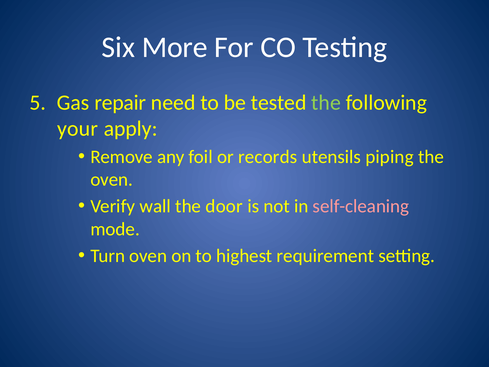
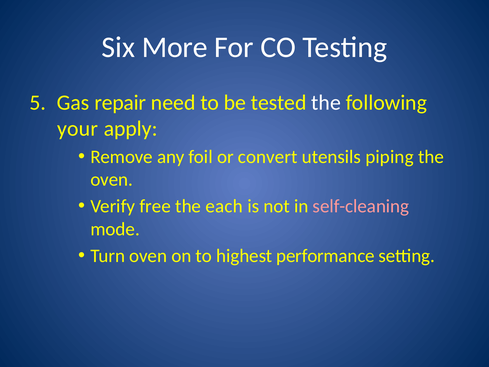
the colour: light green -> white (326, 103)
records: records -> convert (268, 157)
wall: wall -> free (155, 206)
door: door -> each (224, 206)
requirement: requirement -> performance (325, 256)
